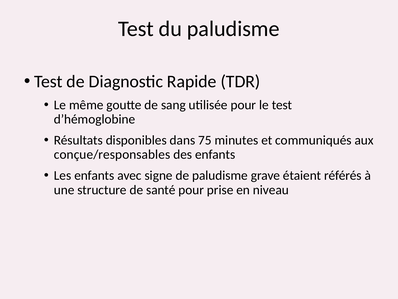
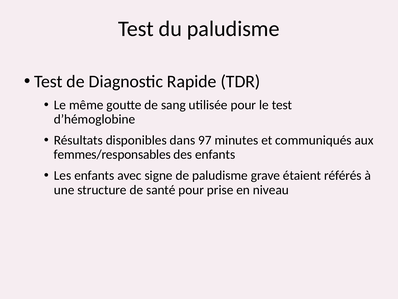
75: 75 -> 97 (205, 140)
conçue/responsables: conçue/responsables -> femmes/responsables (112, 154)
